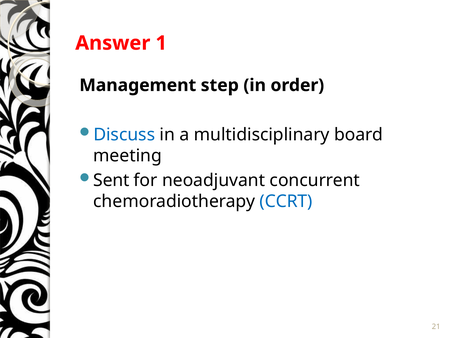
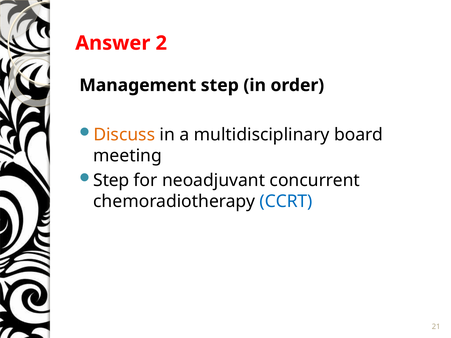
1: 1 -> 2 (161, 43)
Discuss colour: blue -> orange (124, 135)
Sent: Sent -> Step (111, 181)
